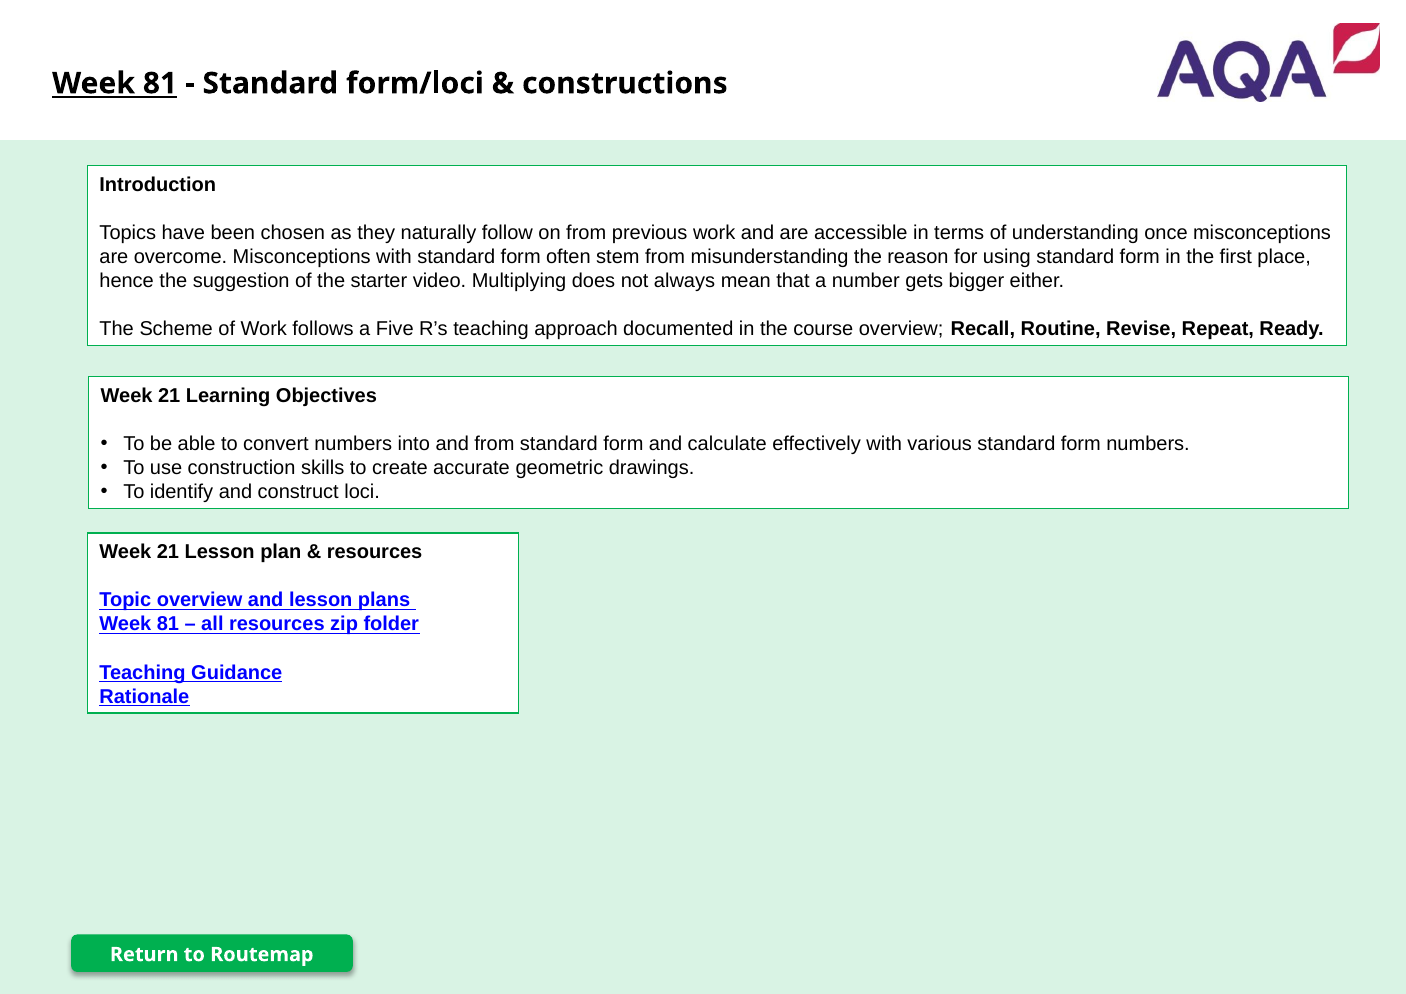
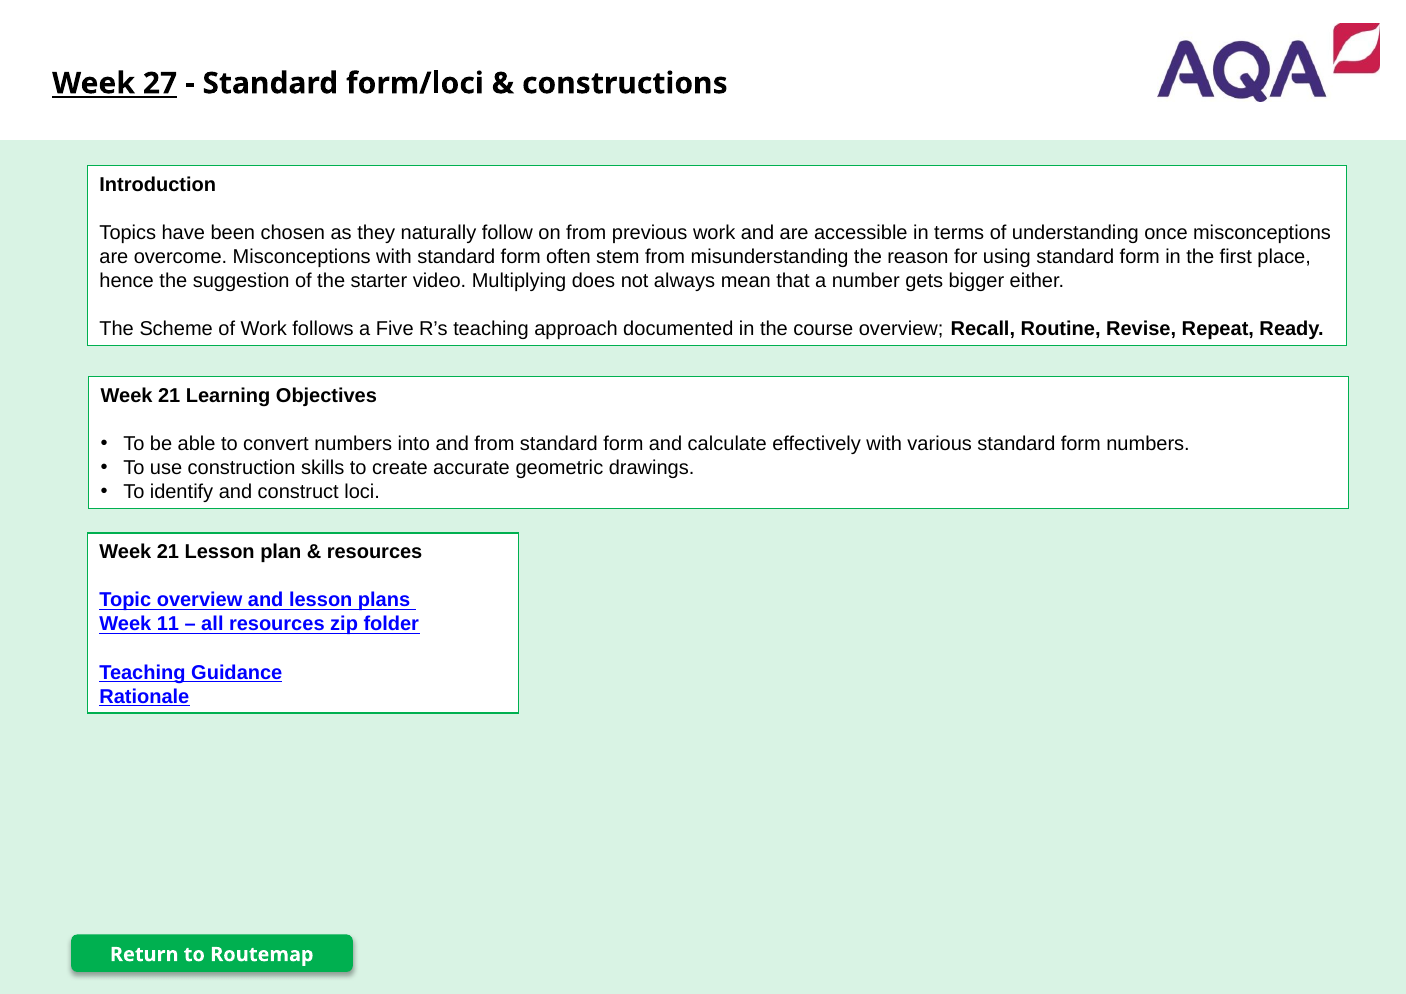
81: 81 -> 27 (160, 83)
81: 81 -> 11 (168, 624)
